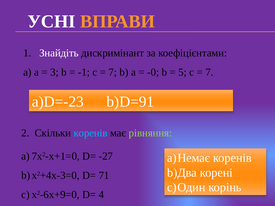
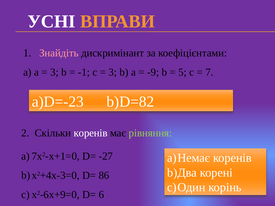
Знайдіть colour: white -> pink (59, 53)
7: 7 -> 3 (113, 72)
-0: -0 -> -9 (153, 72)
b)D=91: b)D=91 -> b)D=82 (130, 102)
коренів colour: light blue -> white (91, 133)
71: 71 -> 86 (104, 176)
4: 4 -> 6 (101, 195)
